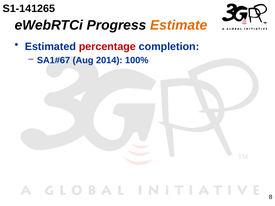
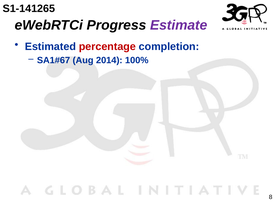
Estimate colour: orange -> purple (179, 25)
